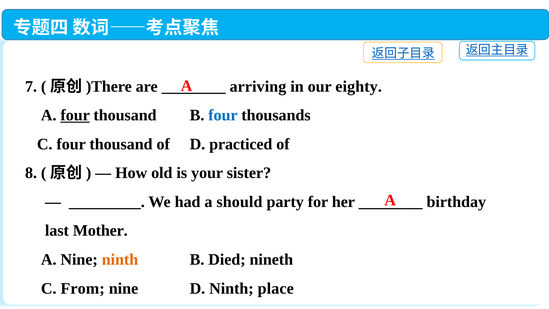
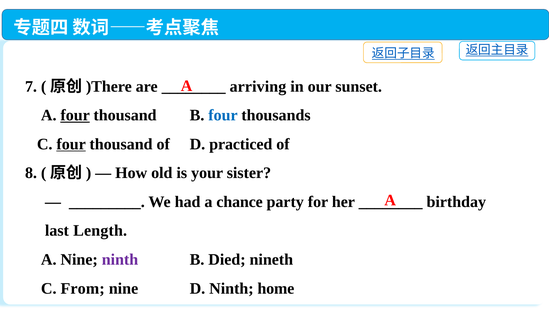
eighty: eighty -> sunset (359, 86)
four underline: none -> present (71, 144)
should: should -> chance (240, 202)
Mother: Mother -> Length (100, 231)
ninth colour: orange -> purple (120, 259)
place: place -> home (276, 288)
